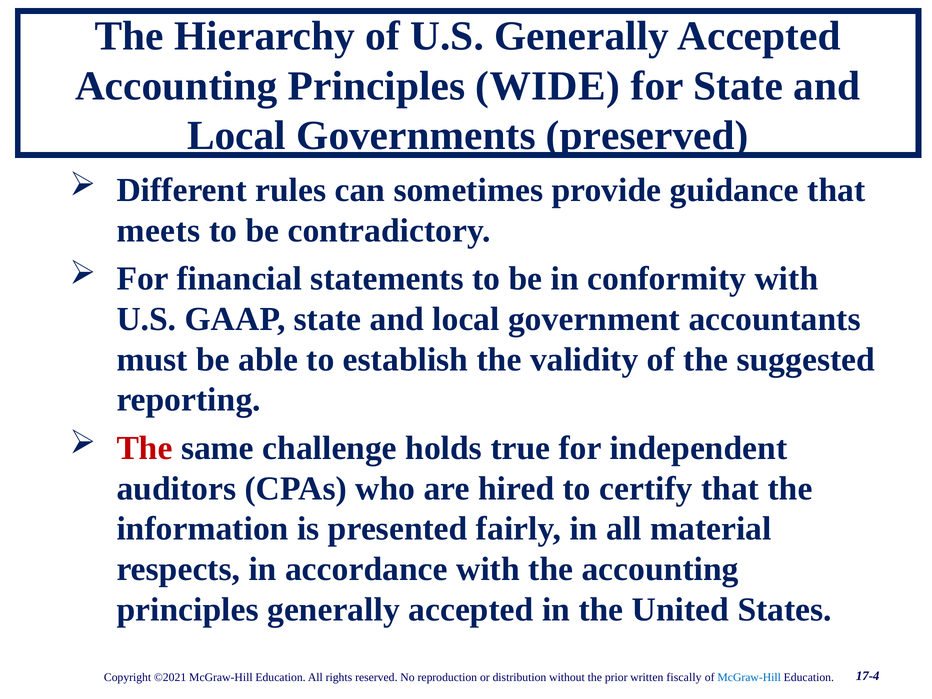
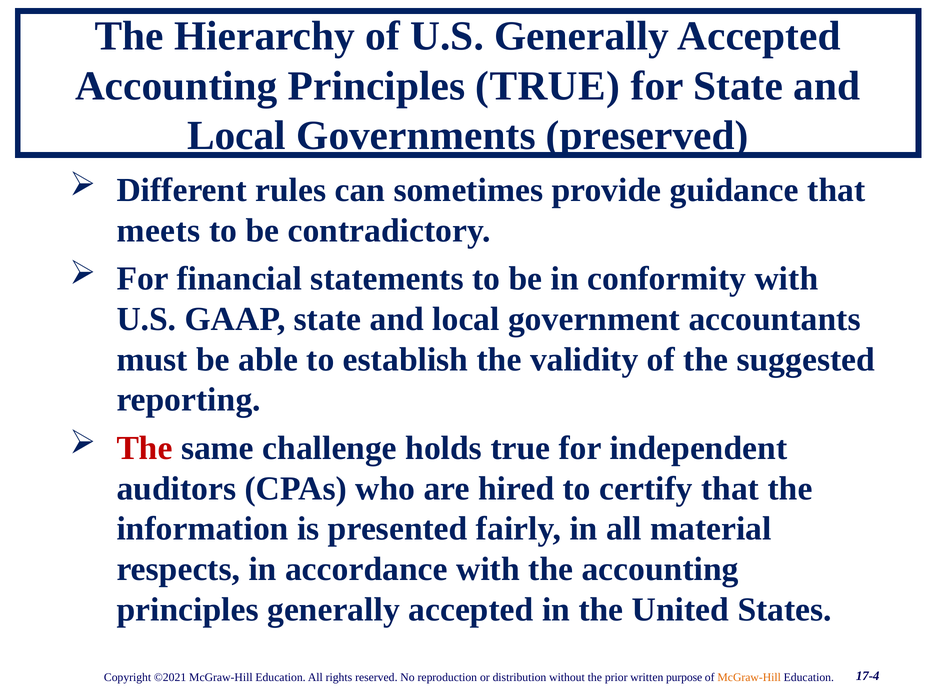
Principles WIDE: WIDE -> TRUE (548, 86)
fiscally: fiscally -> purpose (684, 678)
McGraw-Hill colour: blue -> orange (749, 678)
